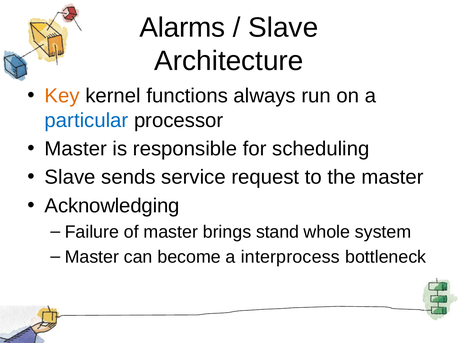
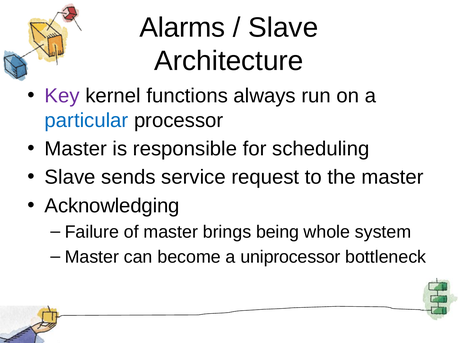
Key colour: orange -> purple (62, 96)
stand: stand -> being (278, 232)
interprocess: interprocess -> uniprocessor (290, 257)
